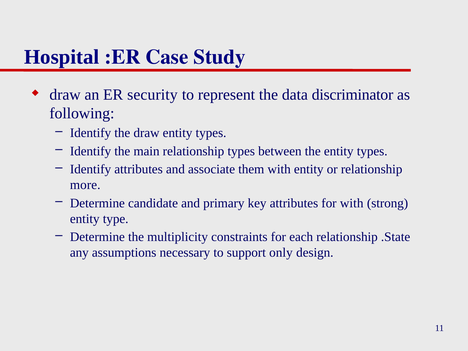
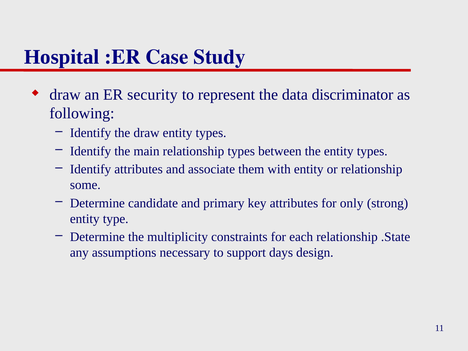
more: more -> some (85, 185)
for with: with -> only (352, 203)
only: only -> days (281, 253)
